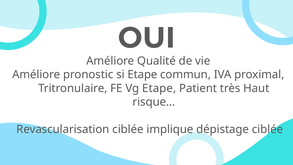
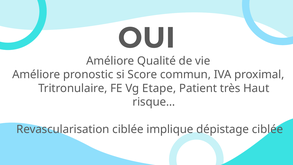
si Etape: Etape -> Score (142, 75)
